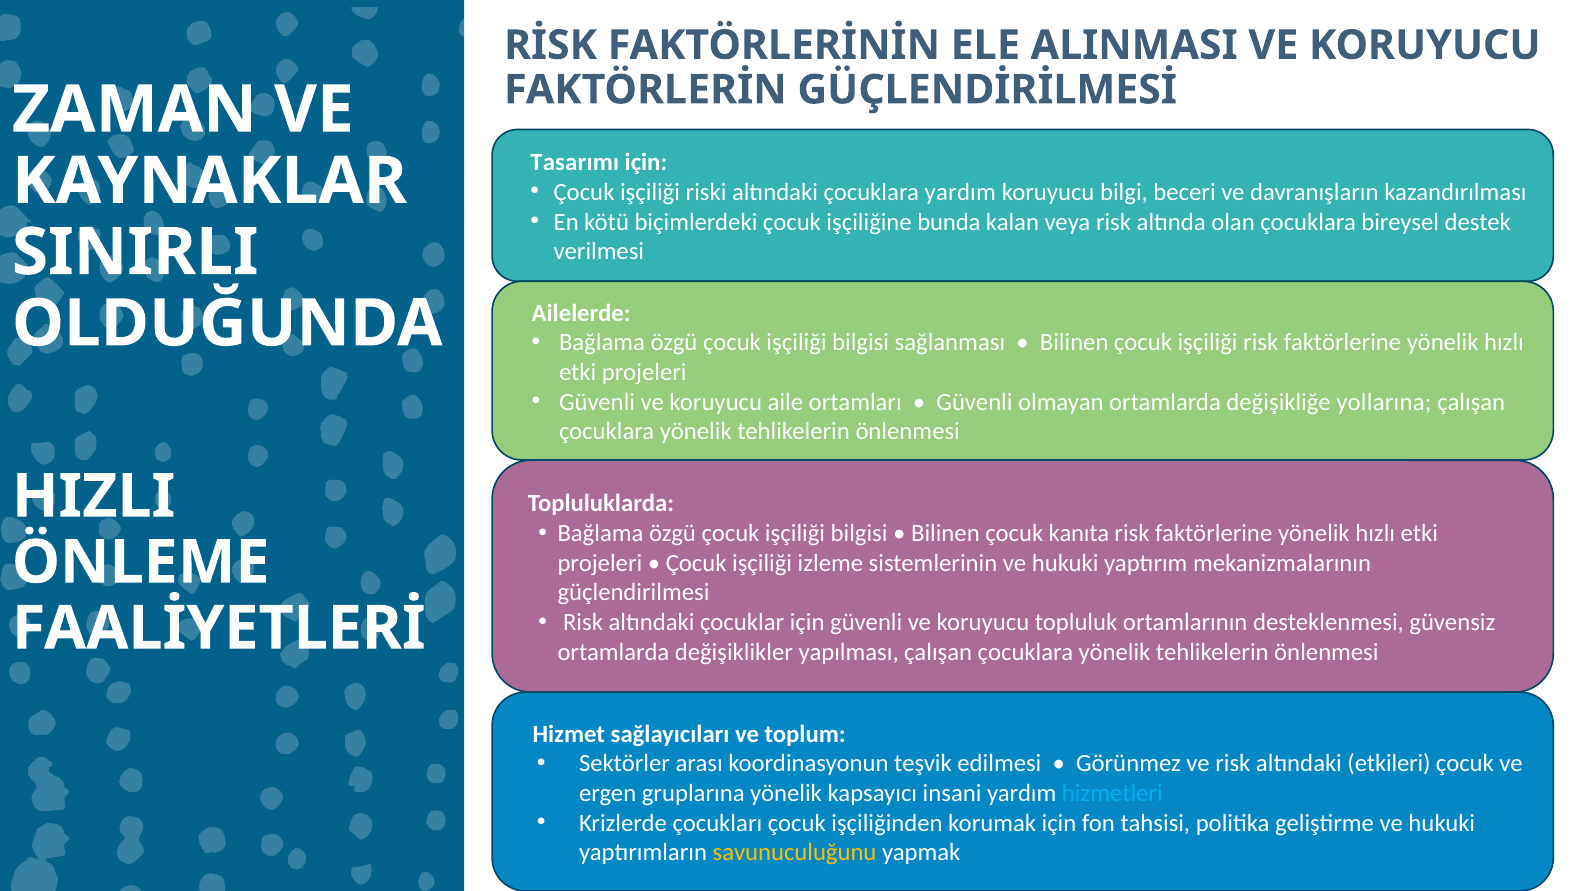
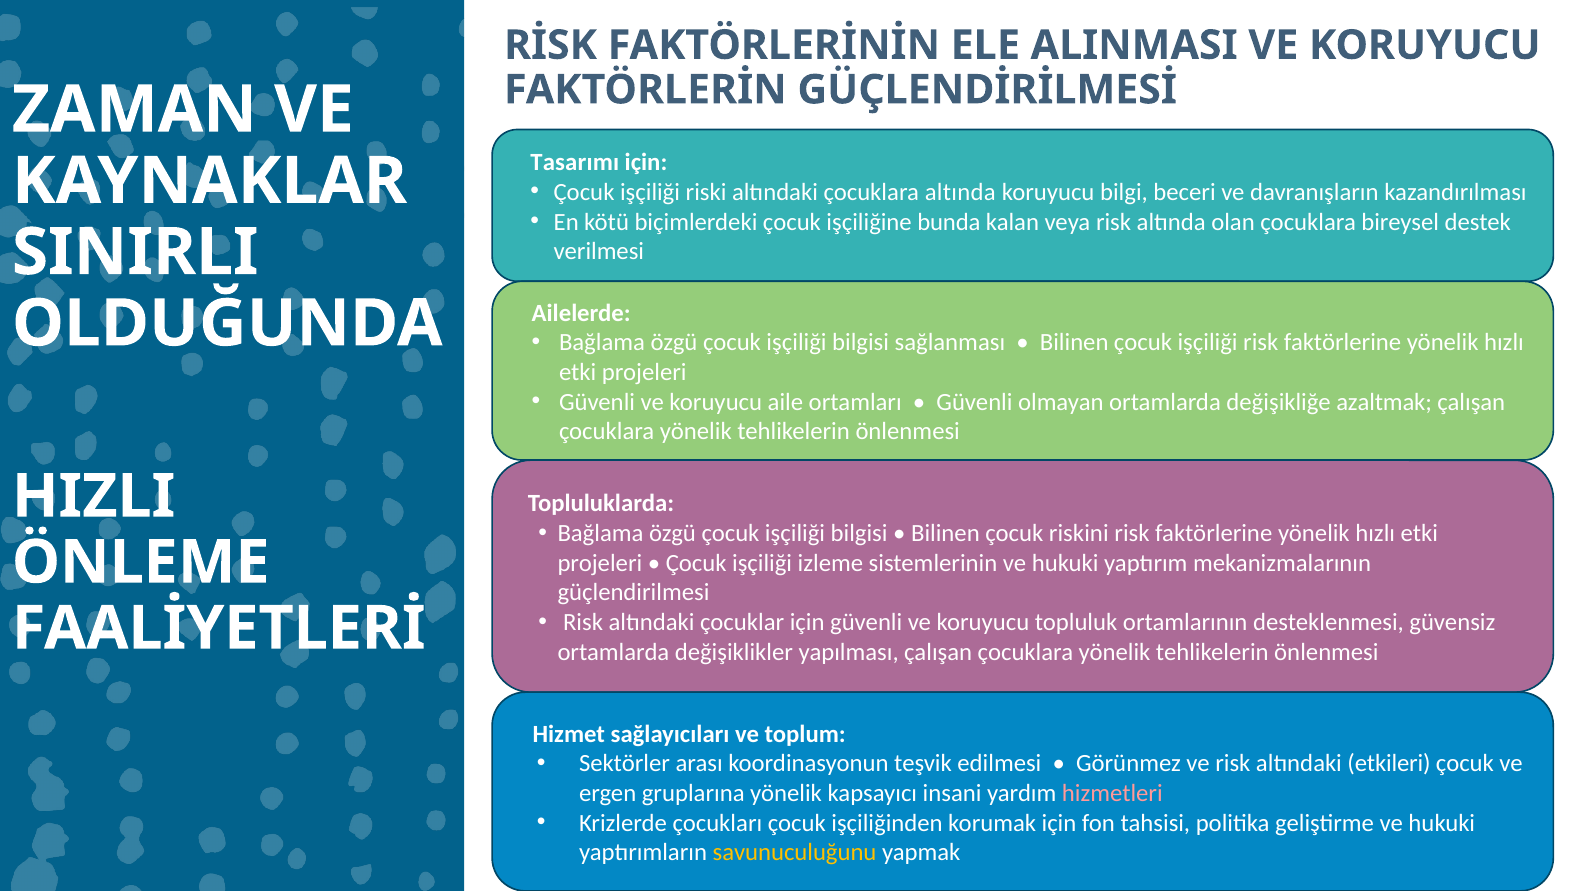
çocuklara yardım: yardım -> altında (960, 192)
yollarına: yollarına -> azaltmak (1384, 402)
kanıta: kanıta -> riskini (1079, 533)
hizmetleri colour: light blue -> pink (1112, 793)
